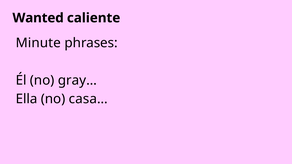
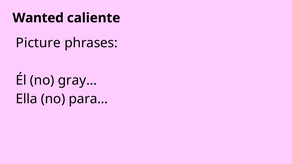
Minute: Minute -> Picture (38, 43)
casa…: casa… -> para… (88, 99)
